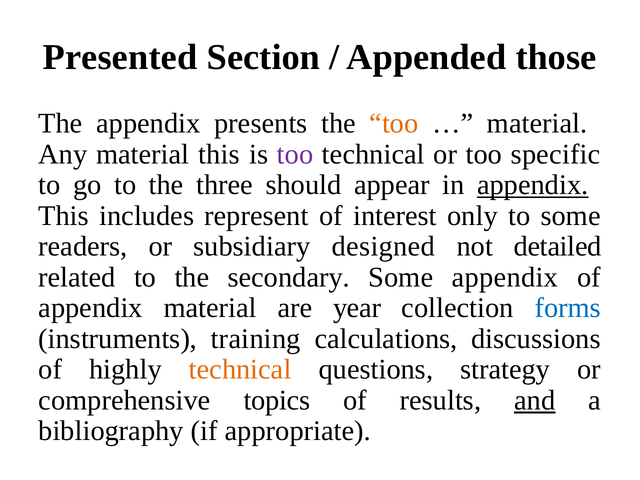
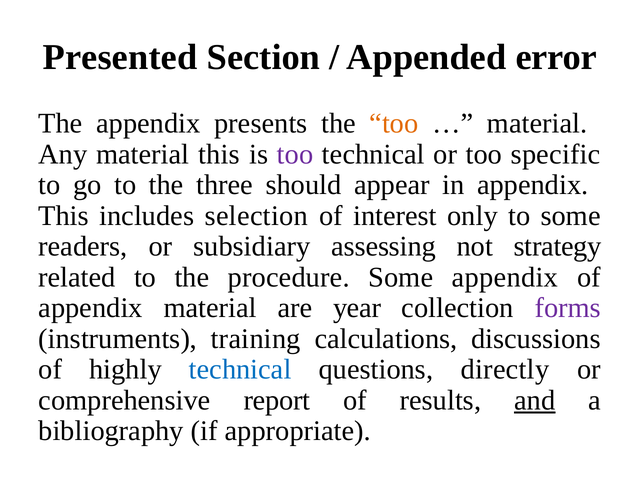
those: those -> error (556, 57)
appendix underline: present -> none (533, 185)
represent: represent -> selection (256, 216)
designed: designed -> assessing (384, 247)
detailed: detailed -> strategy (558, 247)
secondary: secondary -> procedure (289, 277)
forms colour: blue -> purple (568, 308)
technical colour: orange -> blue (240, 370)
strategy: strategy -> directly (505, 370)
topics: topics -> report (277, 400)
